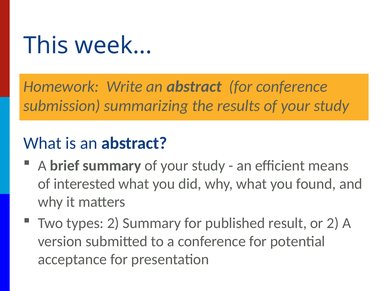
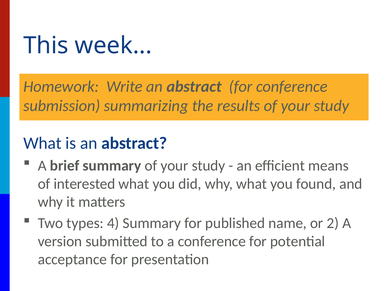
types 2: 2 -> 4 (113, 223)
result: result -> name (288, 223)
